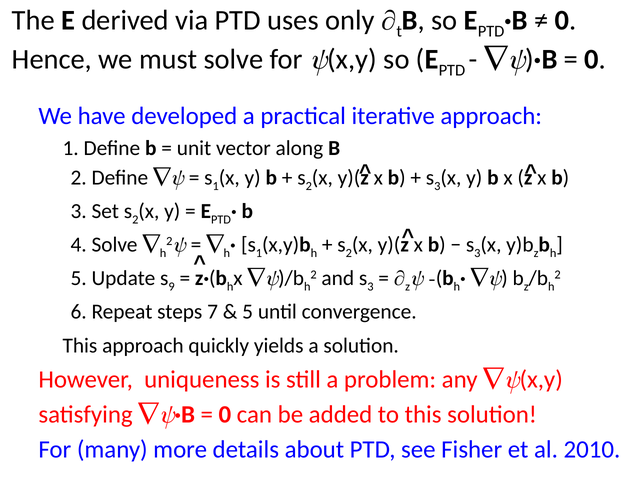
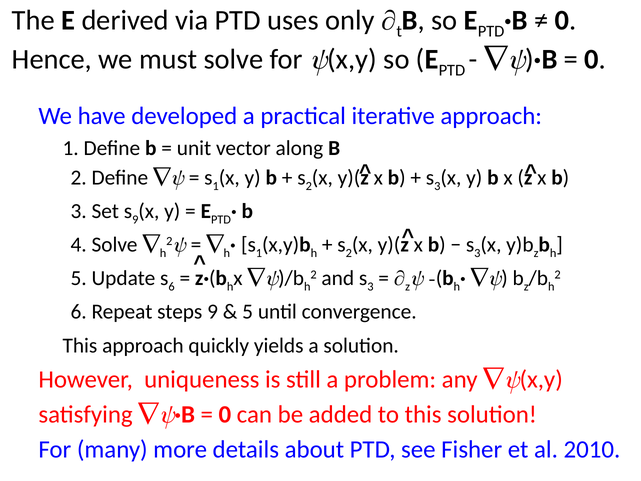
2: 2 -> 9 (135, 220)
9: 9 -> 6 (172, 286)
steps 7: 7 -> 9 (213, 312)
